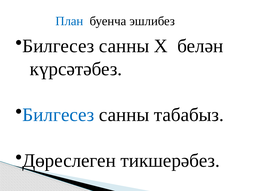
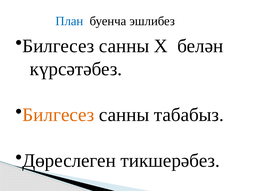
Билгесез colour: blue -> orange (58, 115)
